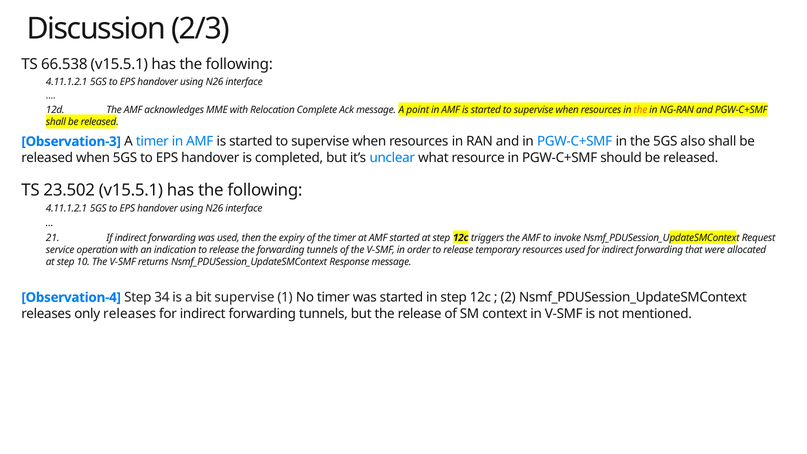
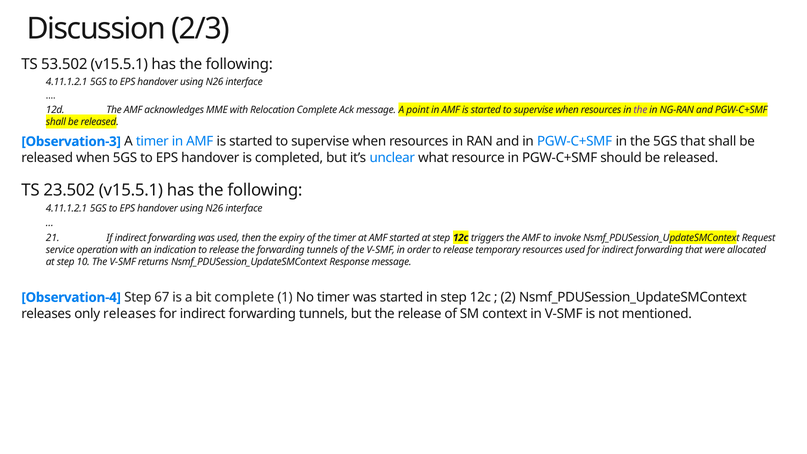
66.538: 66.538 -> 53.502 (64, 64)
the colour: orange -> purple (640, 110)
5GS also: also -> that (693, 142)
34: 34 -> 67 (162, 297)
bit supervise: supervise -> complete (244, 297)
